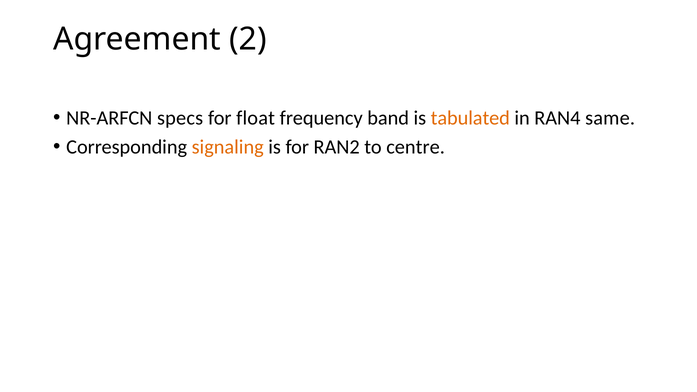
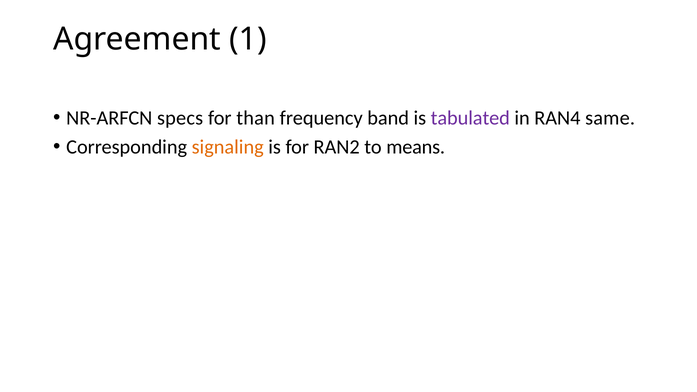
2: 2 -> 1 (248, 39)
float: float -> than (256, 118)
tabulated colour: orange -> purple (470, 118)
centre: centre -> means (416, 147)
